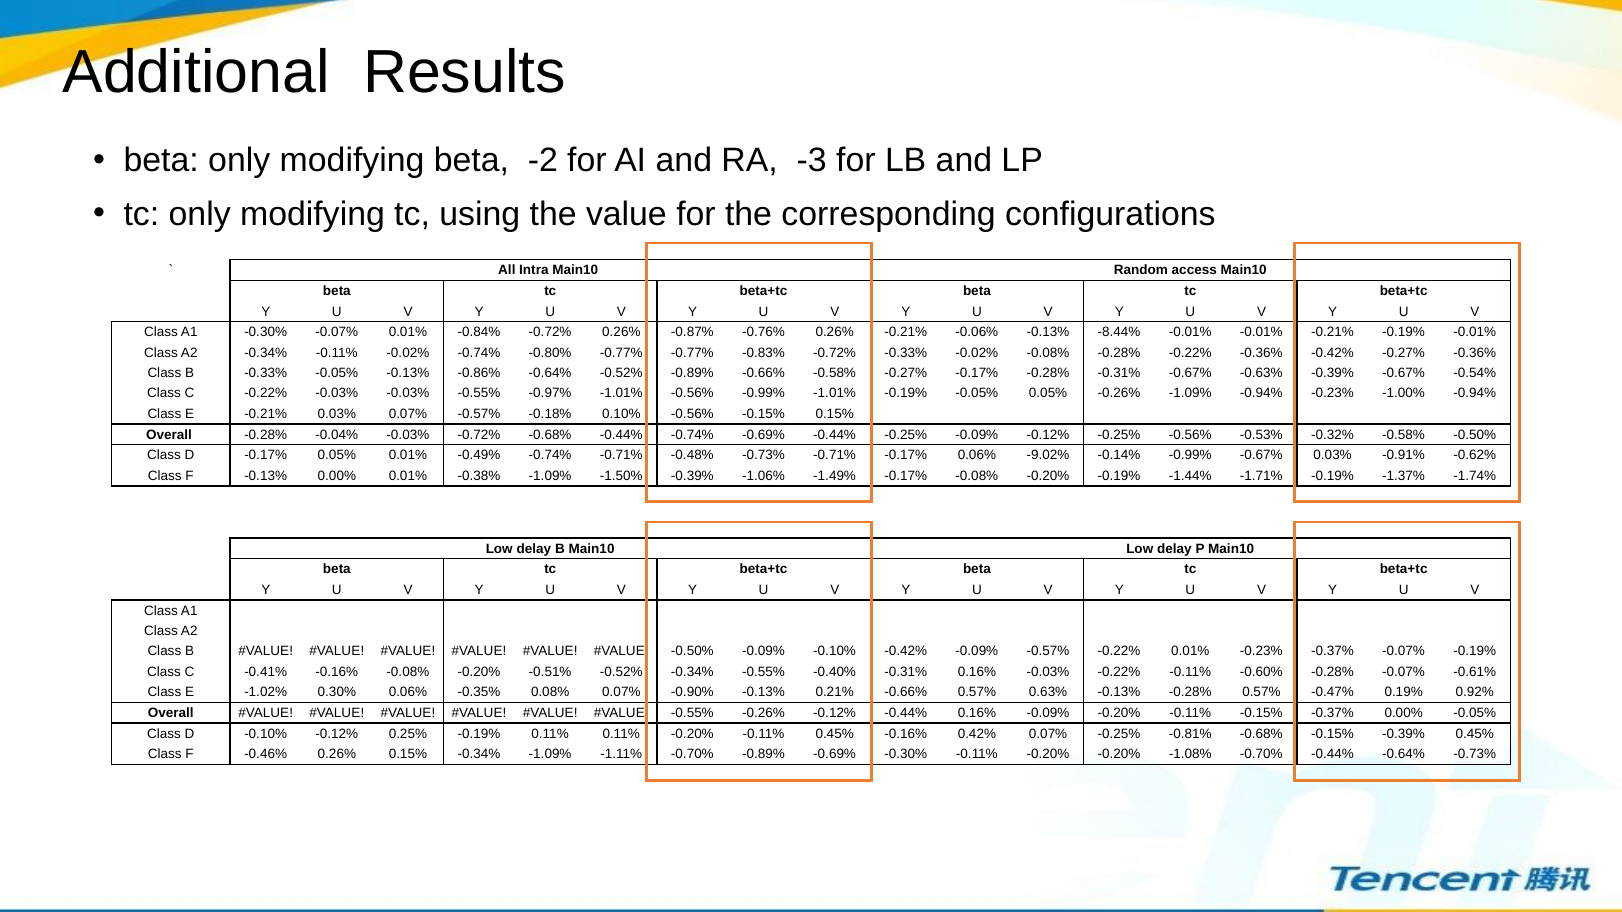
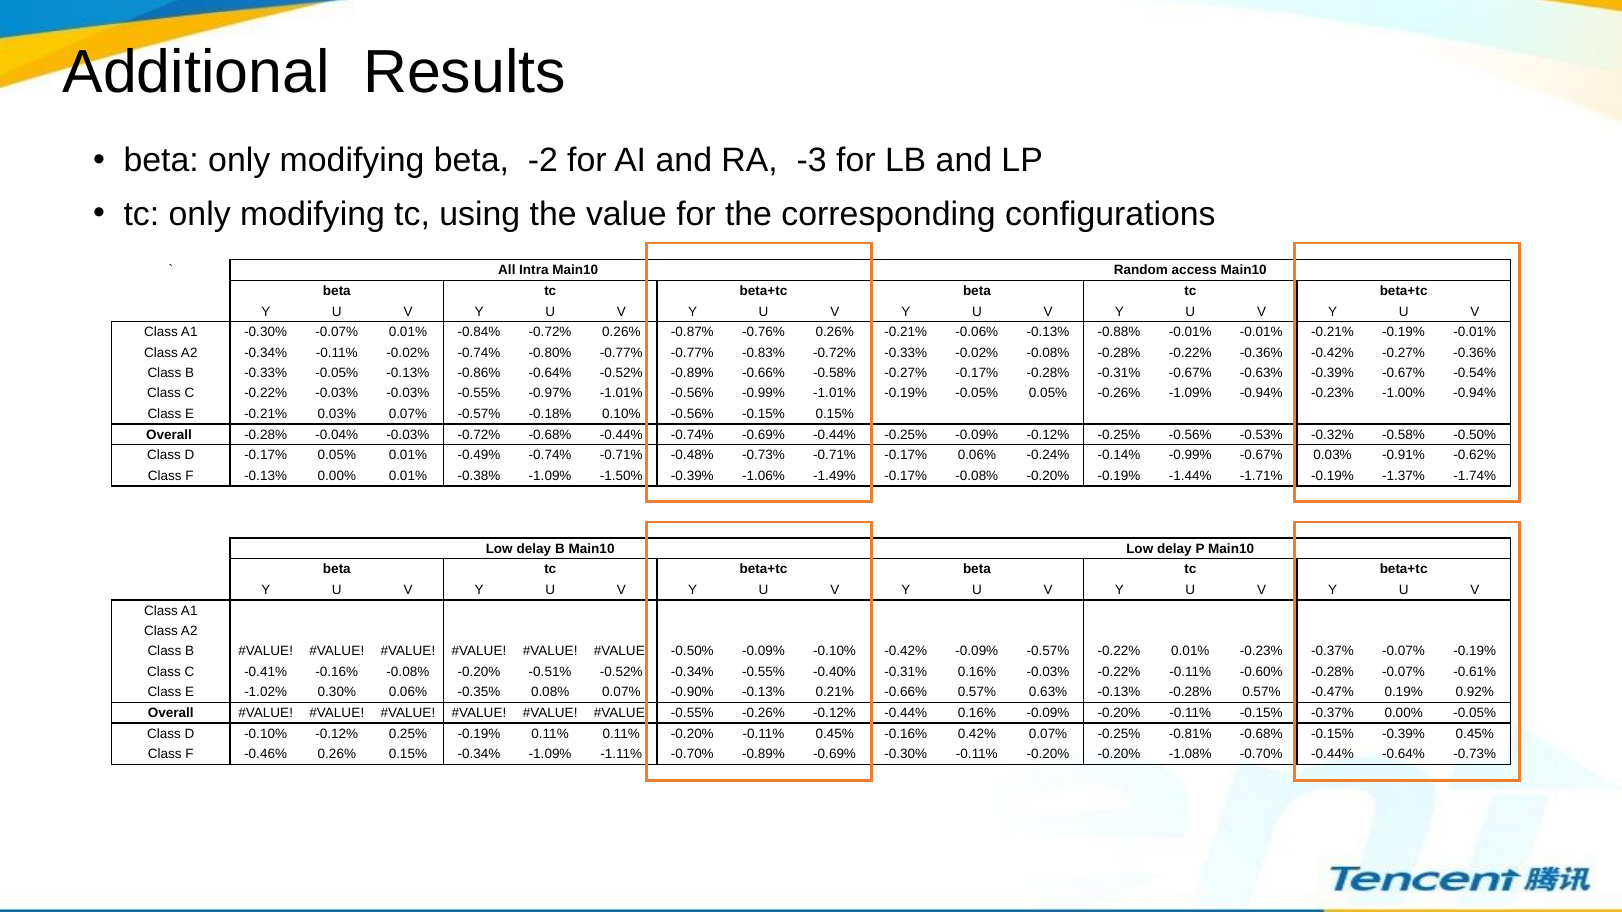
-8.44%: -8.44% -> -0.88% (1119, 332)
-9.02%: -9.02% -> -0.24% (1048, 456)
